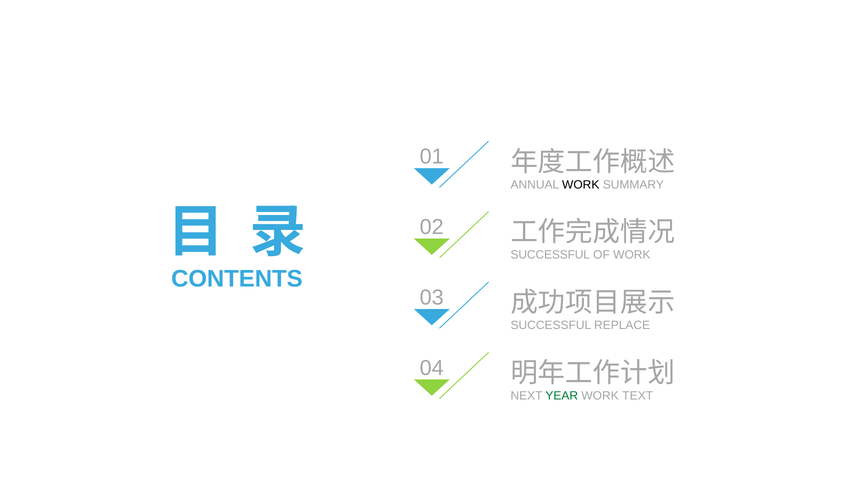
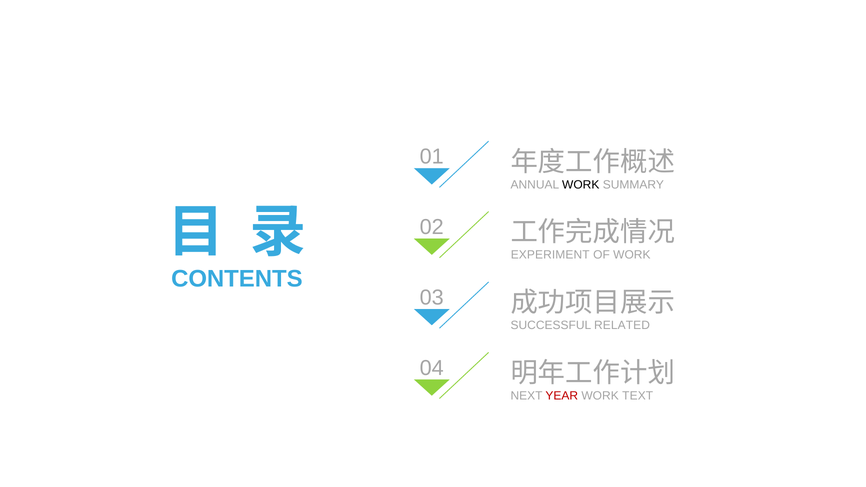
SUCCESSFUL: SUCCESSFUL -> EXPERIMENT (550, 255)
REPLACE: REPLACE -> RELATED (622, 325)
YEAR colour: green -> red (562, 396)
